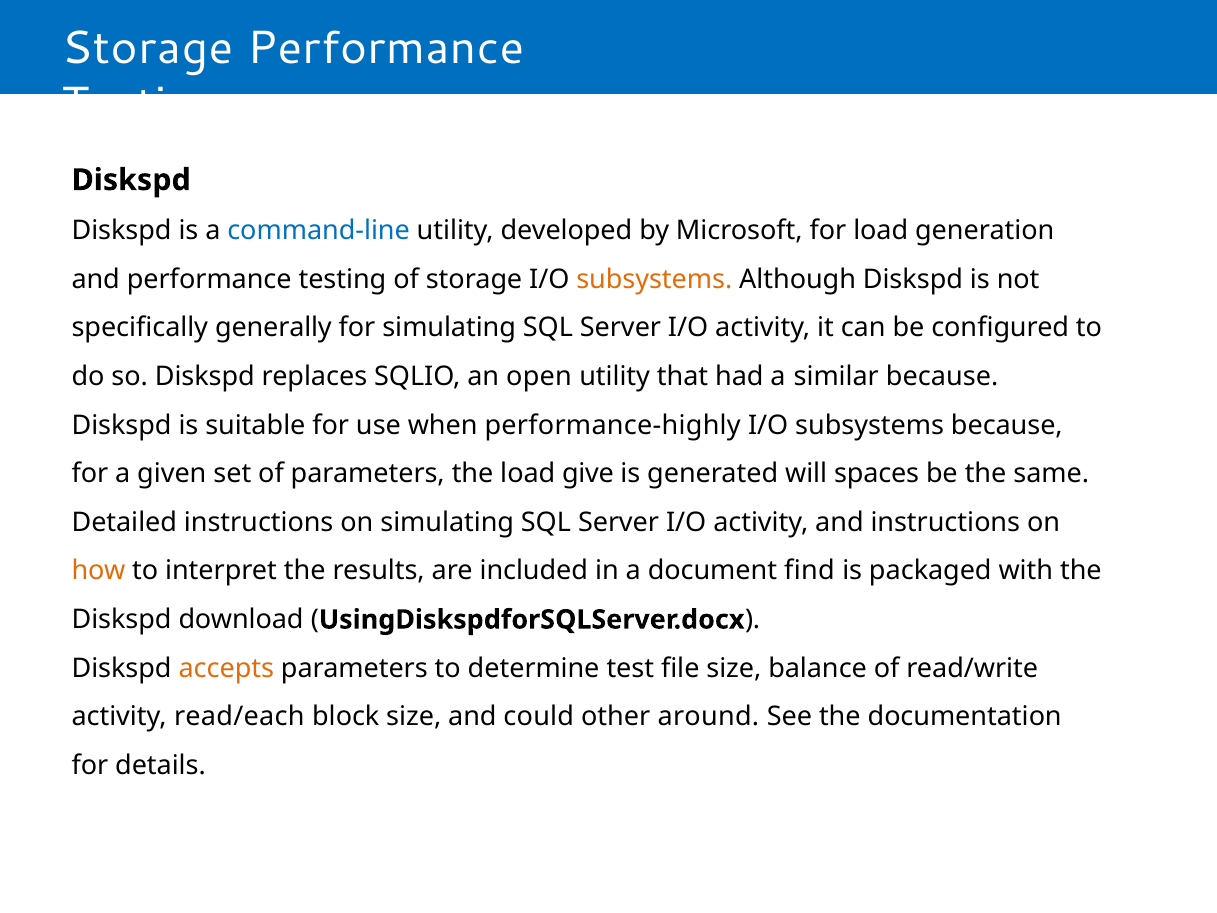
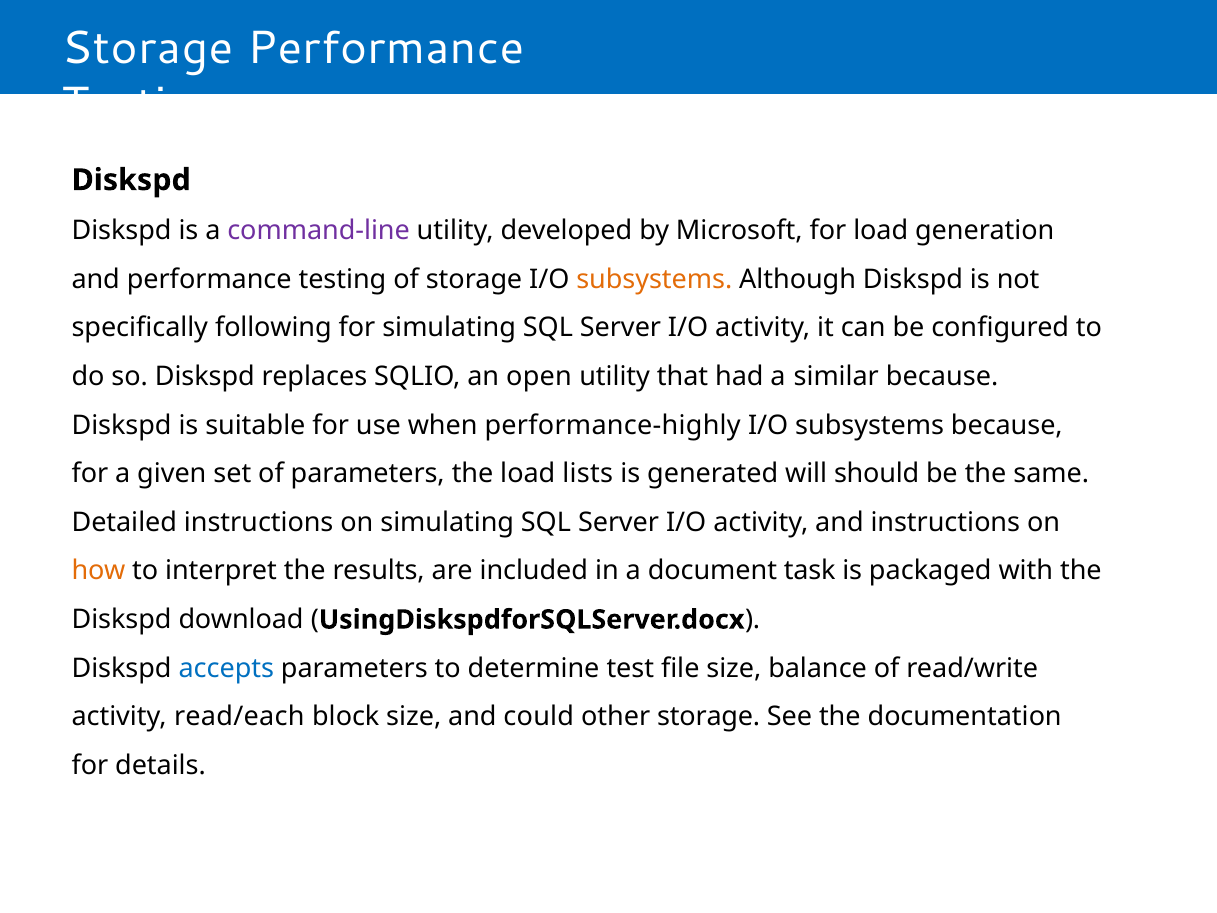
command-line colour: blue -> purple (319, 230)
generally: generally -> following (273, 328)
give: give -> lists (588, 474)
spaces: spaces -> should (877, 474)
find: find -> task (810, 571)
accepts colour: orange -> blue (226, 668)
other around: around -> storage (709, 717)
